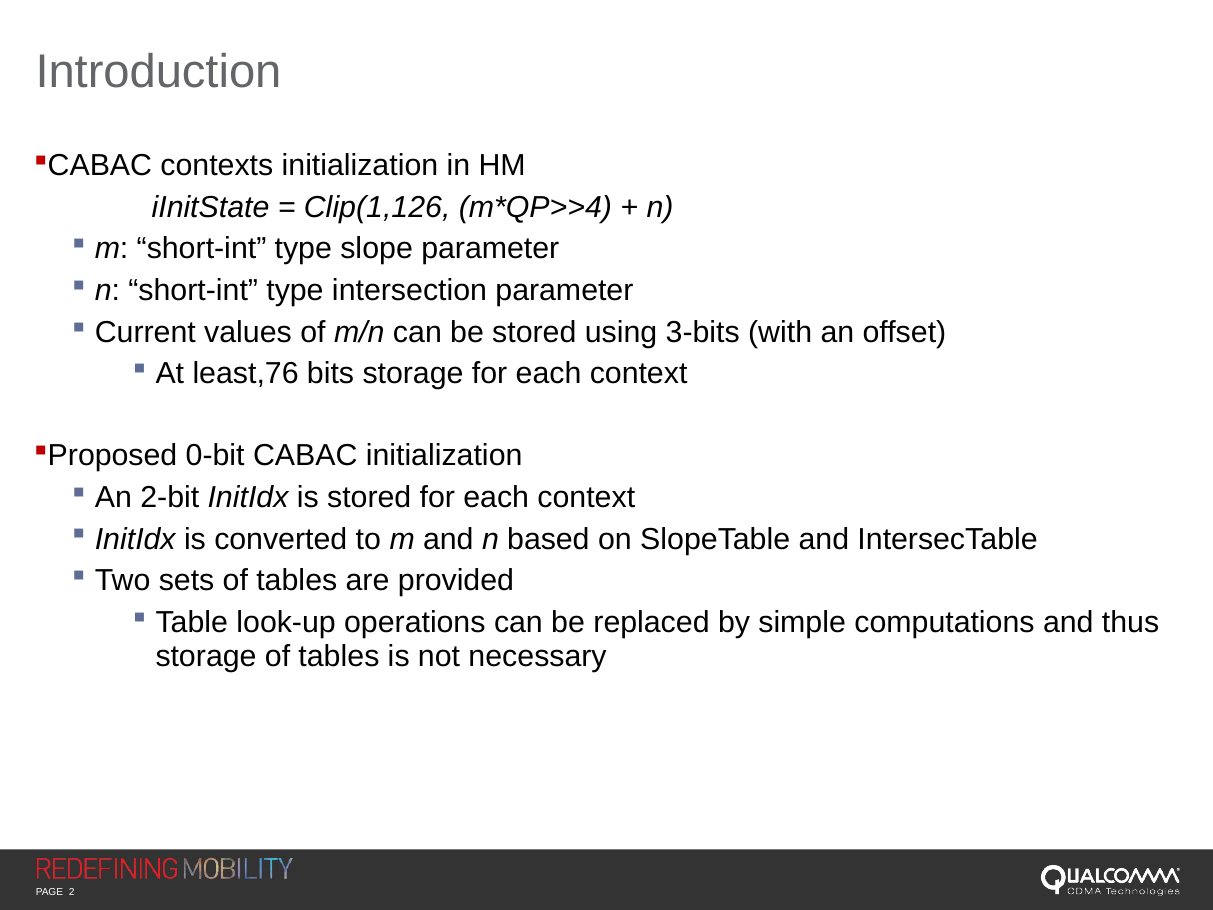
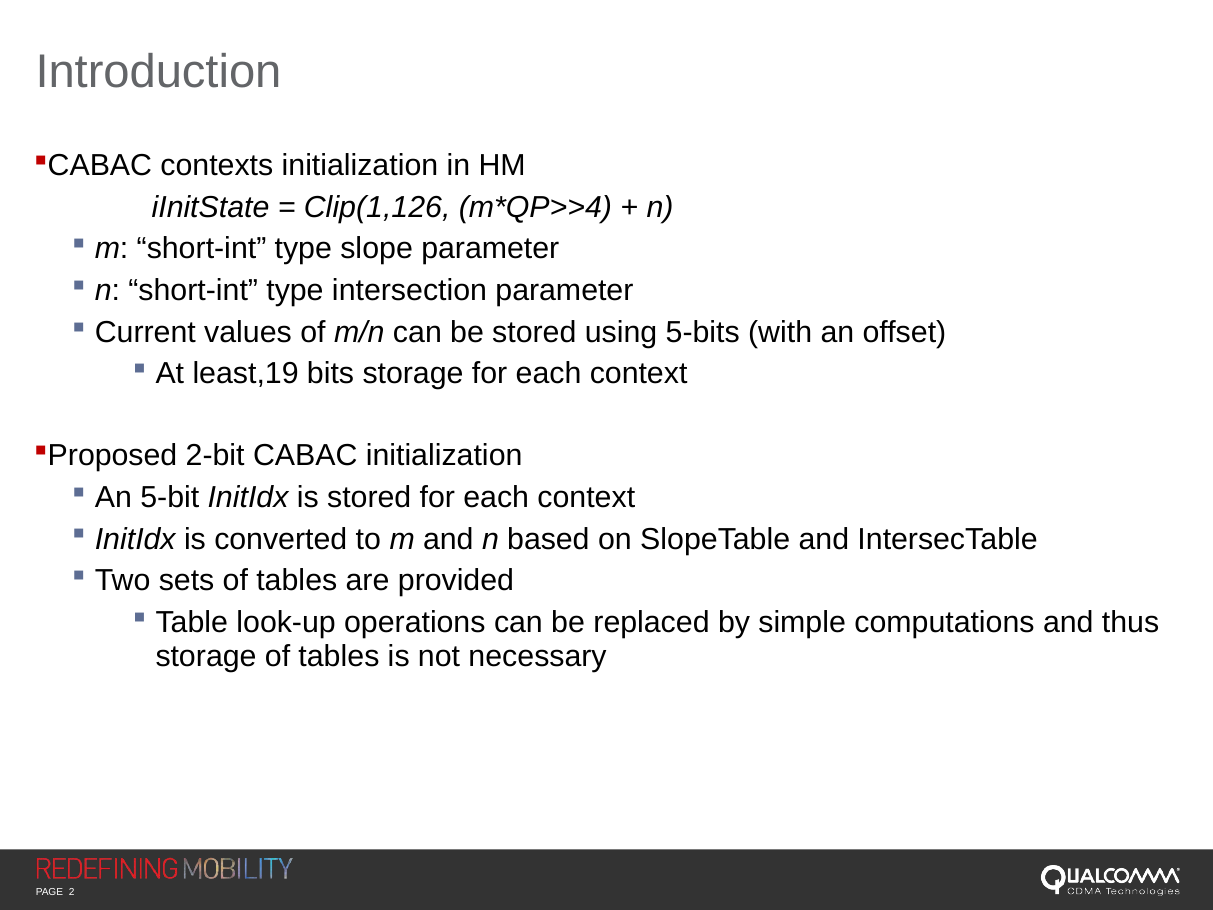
3-bits: 3-bits -> 5-bits (703, 332)
least,76: least,76 -> least,19 (246, 374)
0-bit: 0-bit -> 2-bit (215, 456)
2-bit: 2-bit -> 5-bit (170, 497)
